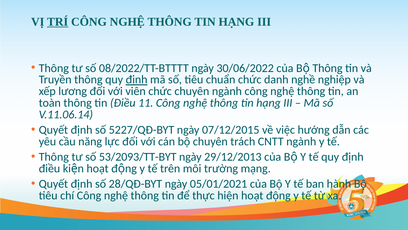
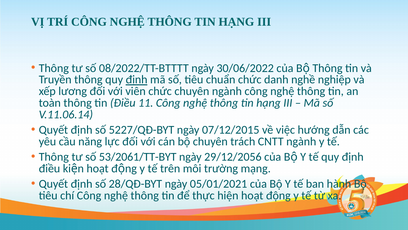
TRÍ underline: present -> none (58, 22)
53/2093/TT-BYT: 53/2093/TT-BYT -> 53/2061/TT-BYT (138, 157)
29/12/2013: 29/12/2013 -> 29/12/2056 (233, 157)
